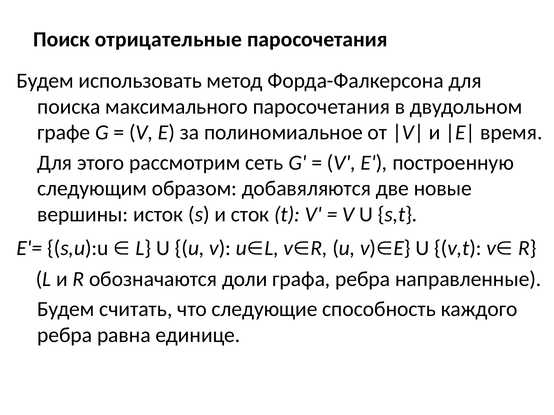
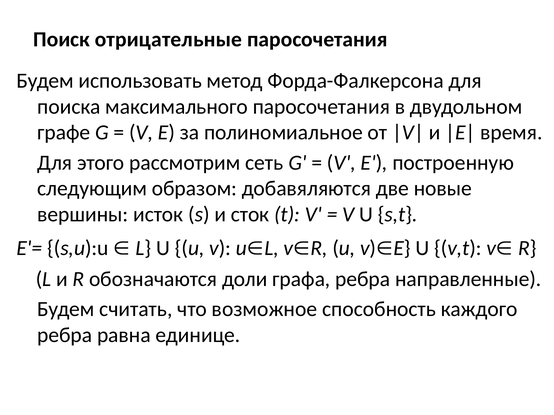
следующие: следующие -> возможное (264, 309)
